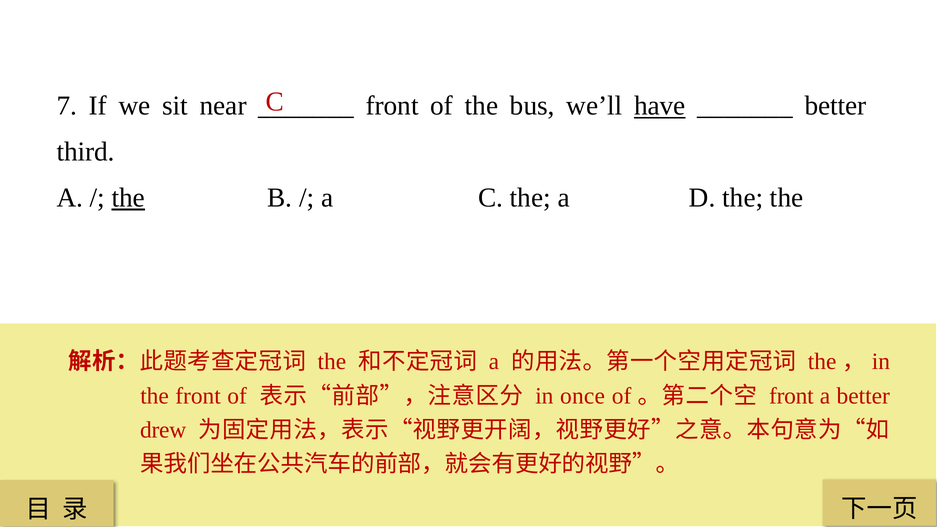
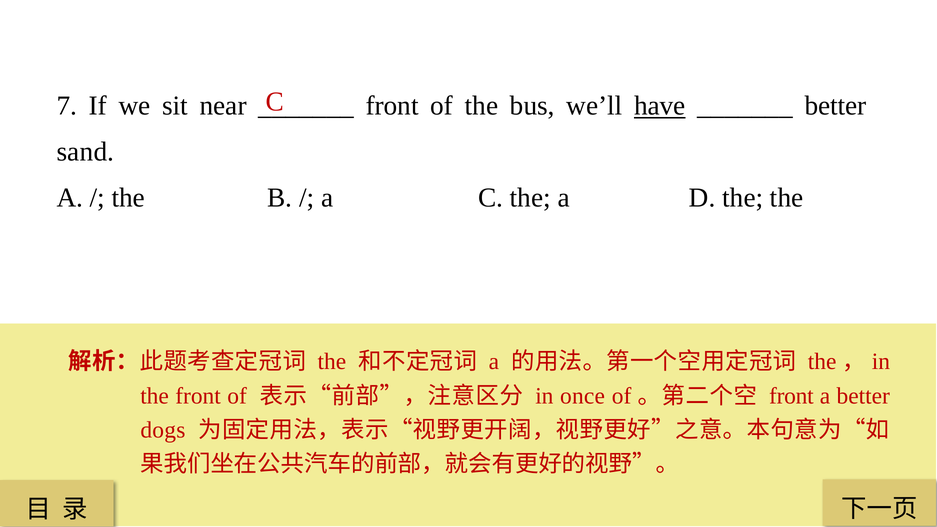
third: third -> sand (85, 152)
the underline: present -> none (128, 198)
drew: drew -> dogs (163, 430)
